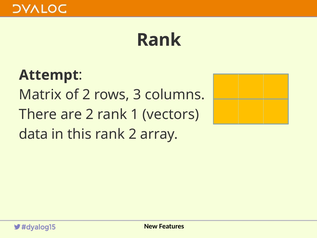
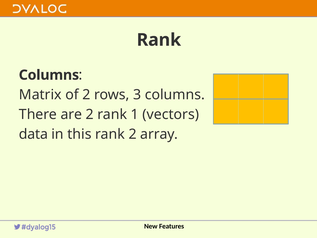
Attempt: Attempt -> Columns (49, 75)
